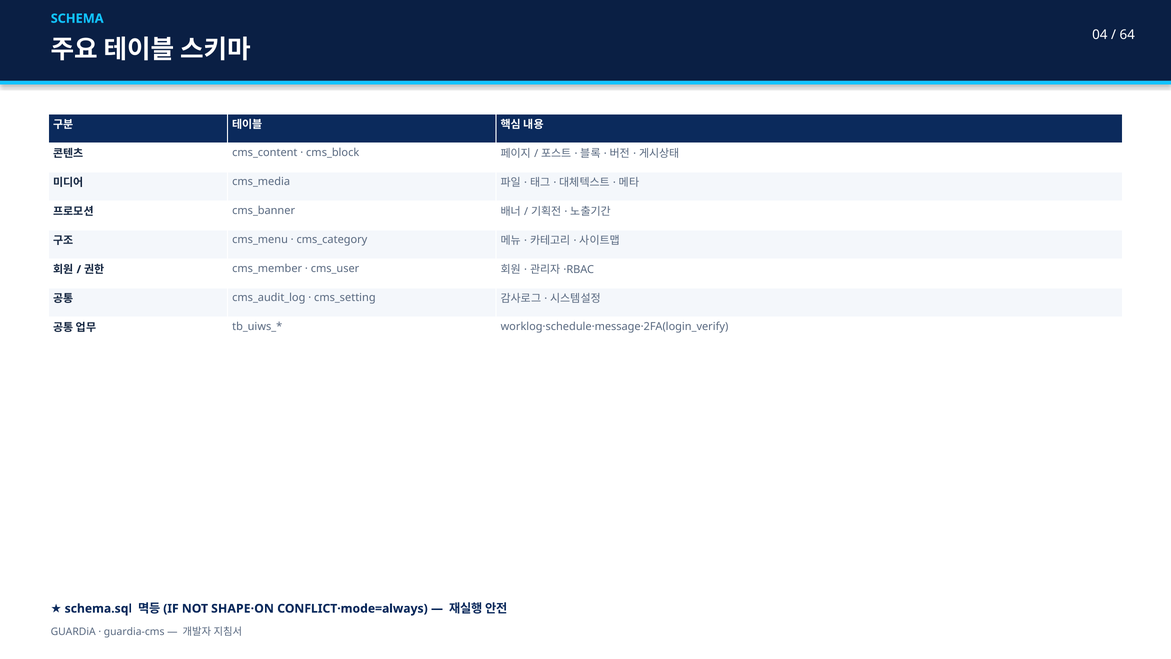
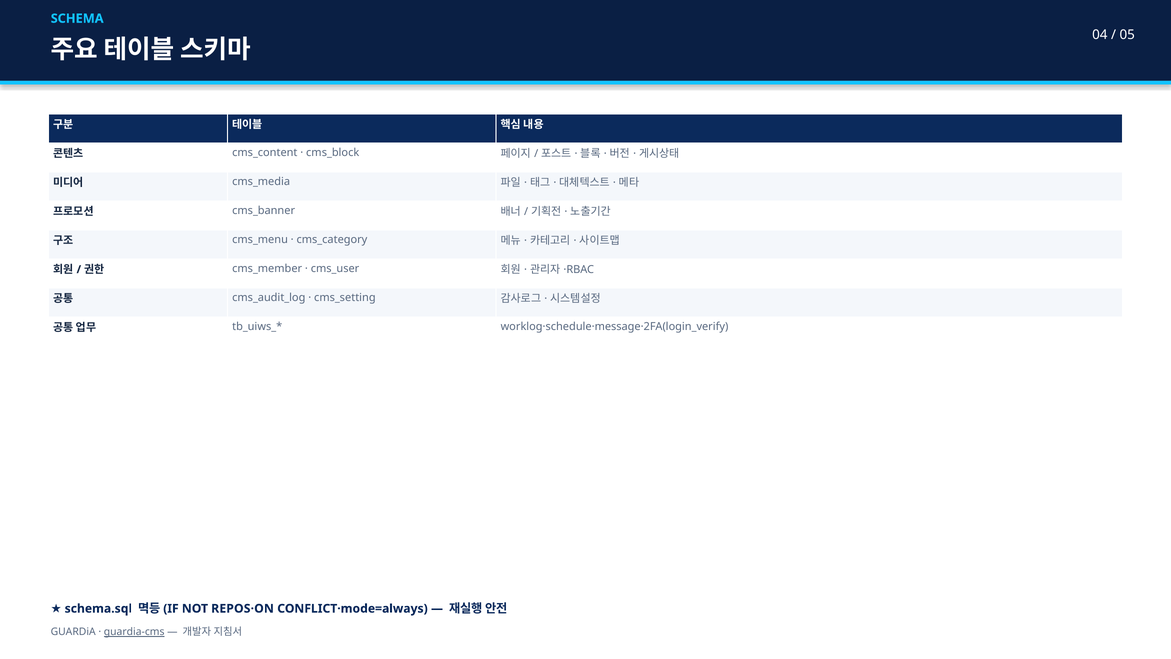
64: 64 -> 05 (1127, 35)
SHAPE·ON: SHAPE·ON -> REPOS·ON (243, 608)
guardia-cms underline: none -> present (134, 632)
